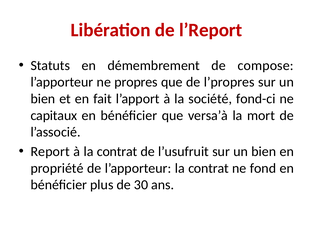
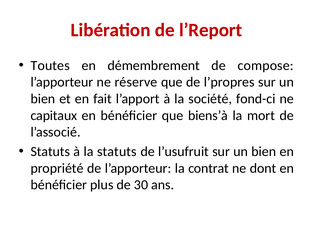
Statuts: Statuts -> Toutes (50, 66)
propres: propres -> réserve (136, 82)
versa’à: versa’à -> biens’à (208, 116)
Report: Report -> Statuts (50, 152)
à la contrat: contrat -> statuts (117, 152)
fond: fond -> dont (263, 169)
